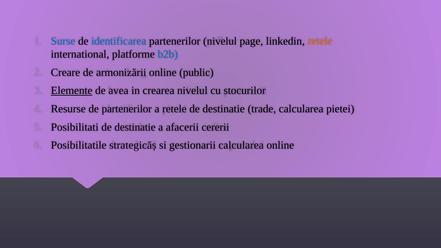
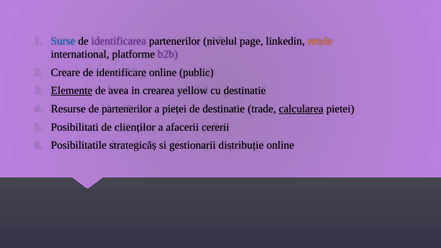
identificarea colour: blue -> purple (119, 41)
b2b colour: blue -> purple (168, 54)
armonizării: armonizării -> identificare (121, 73)
crearea nivelul: nivelul -> yellow (192, 91)
cu stocurilor: stocurilor -> destinatie (245, 91)
a retele: retele -> pieței (174, 109)
calcularea underline: none -> present (301, 109)
Posibilitati de destinatie: destinatie -> clienților (135, 127)
gestionarii calcularea: calcularea -> distribuție (241, 145)
